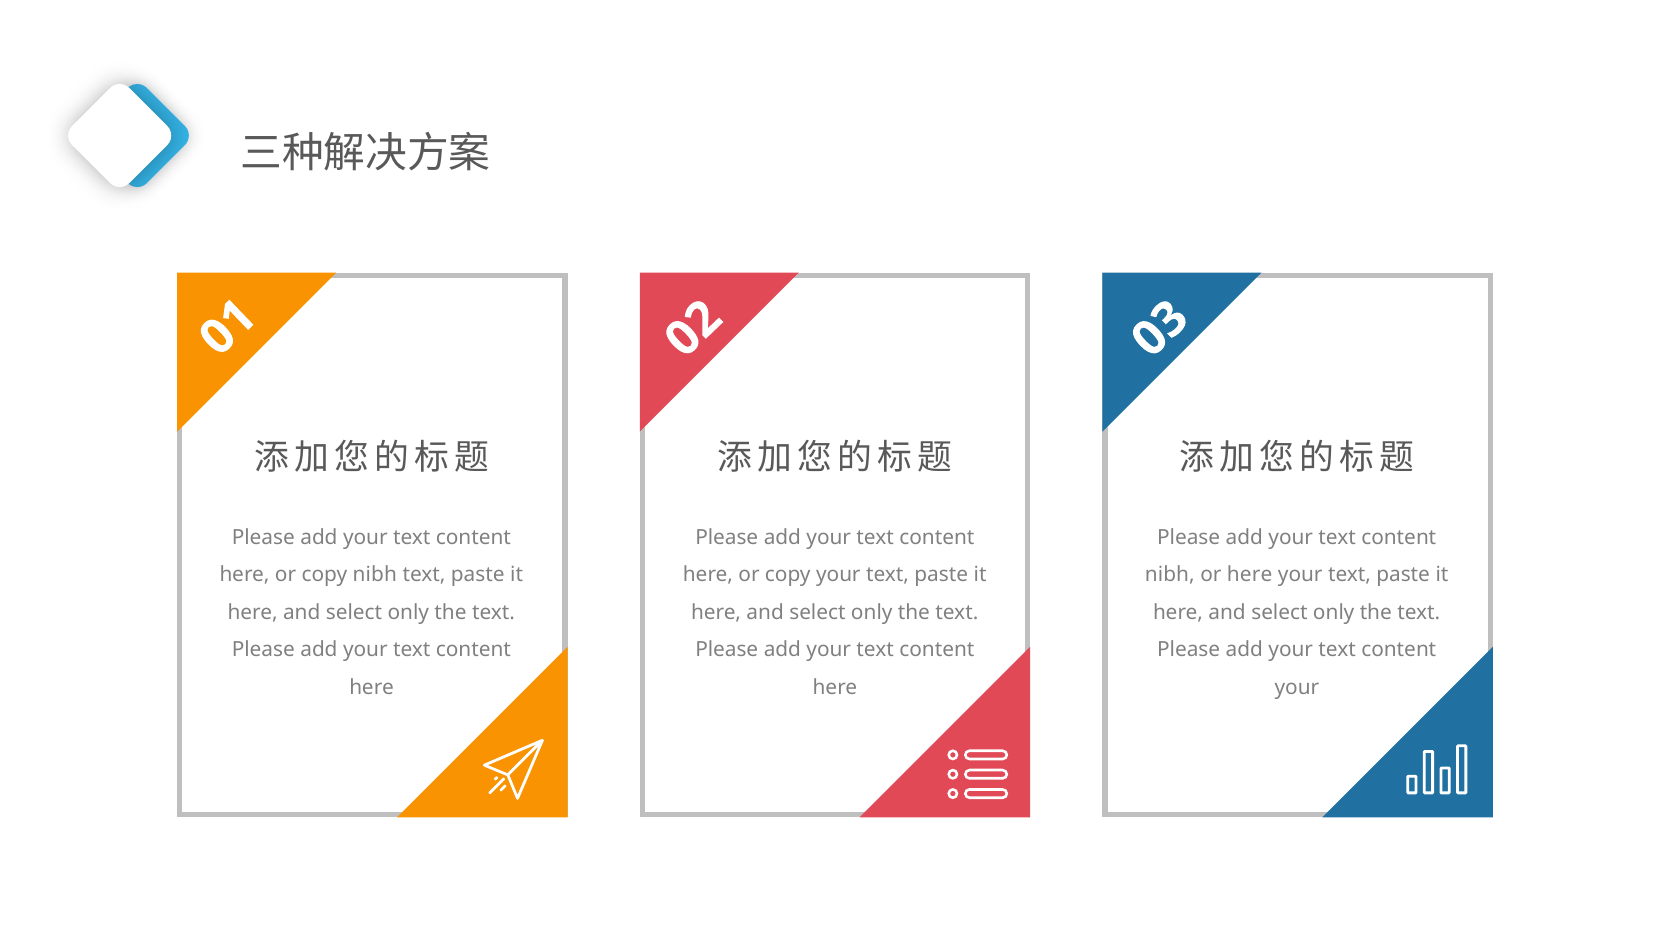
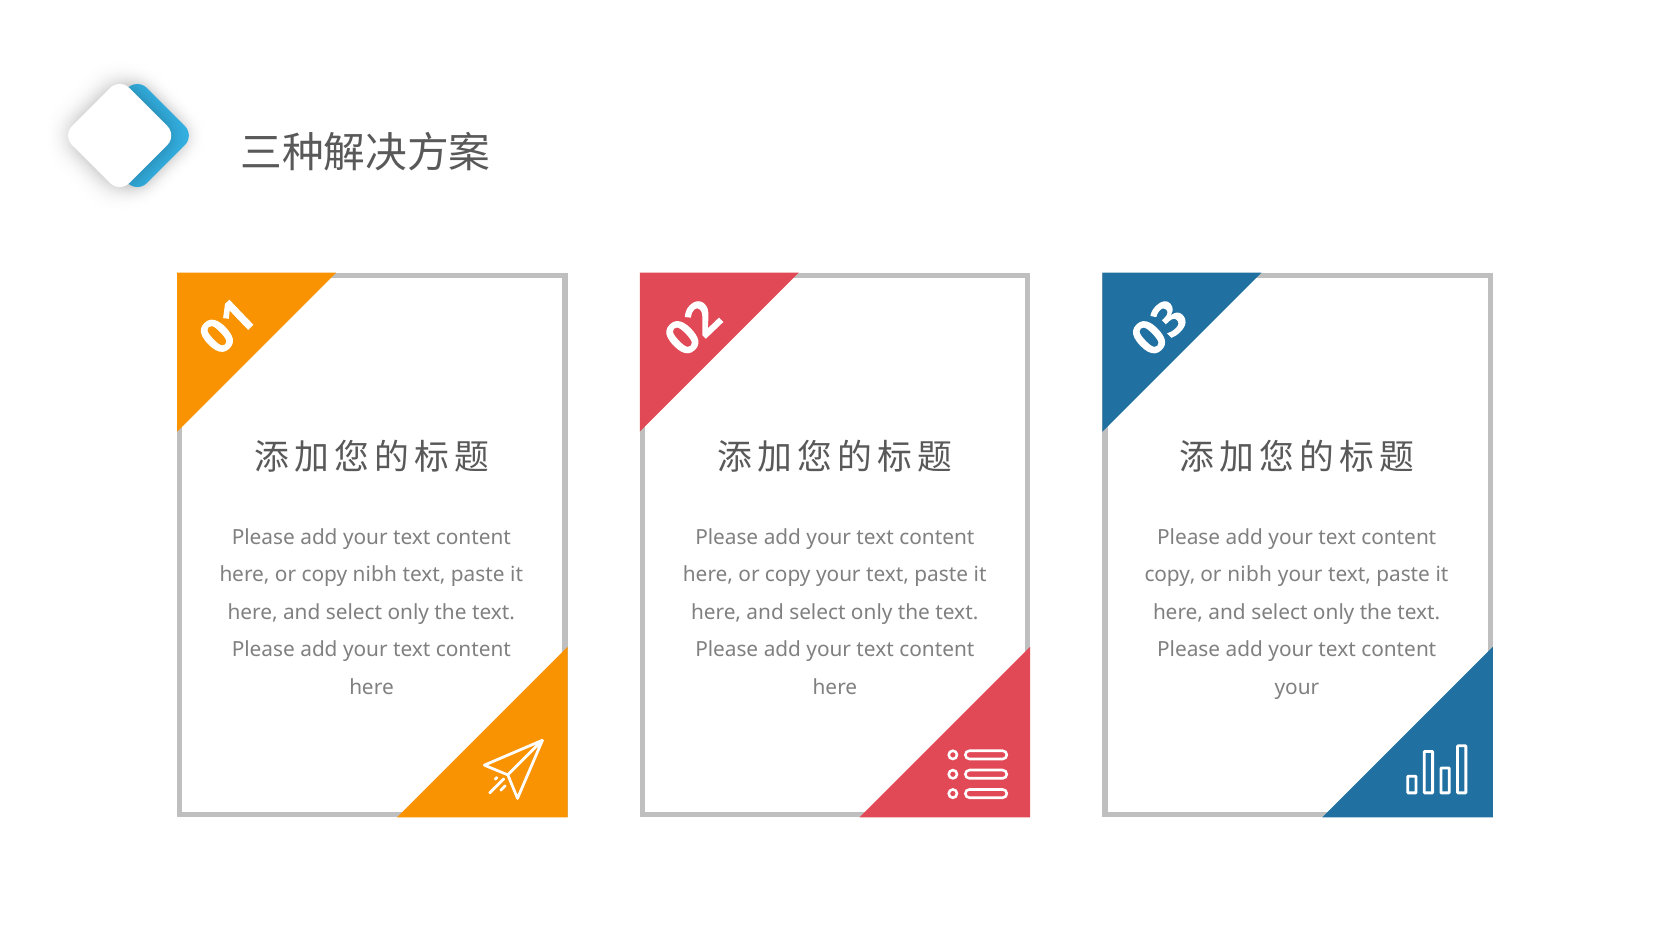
nibh: nibh -> copy (1170, 575)
or here: here -> nibh (1250, 575)
